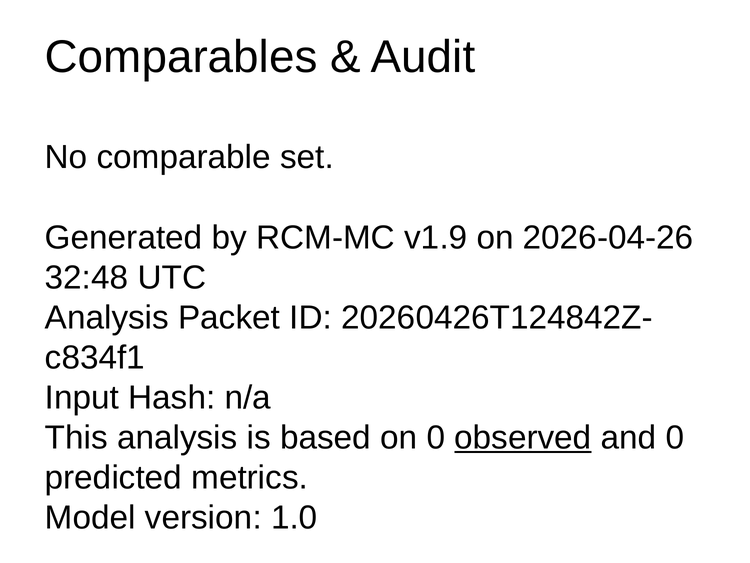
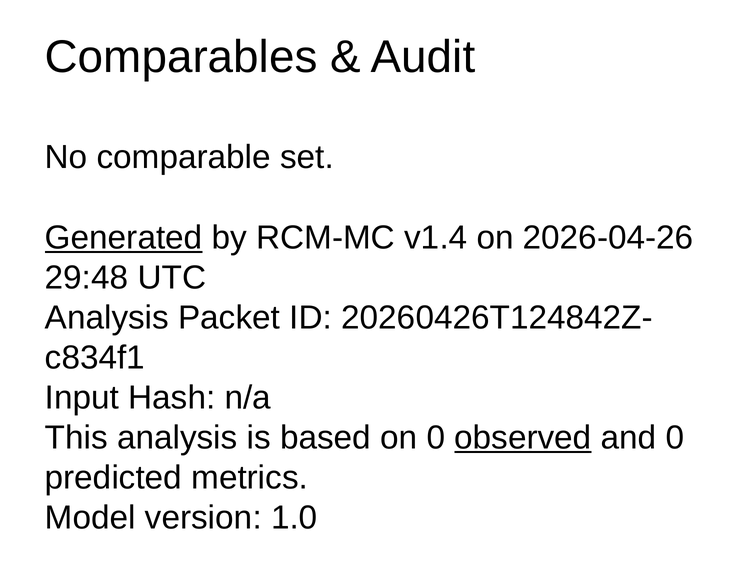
Generated underline: none -> present (124, 237)
v1.9: v1.9 -> v1.4 (436, 237)
32:48: 32:48 -> 29:48 (87, 277)
